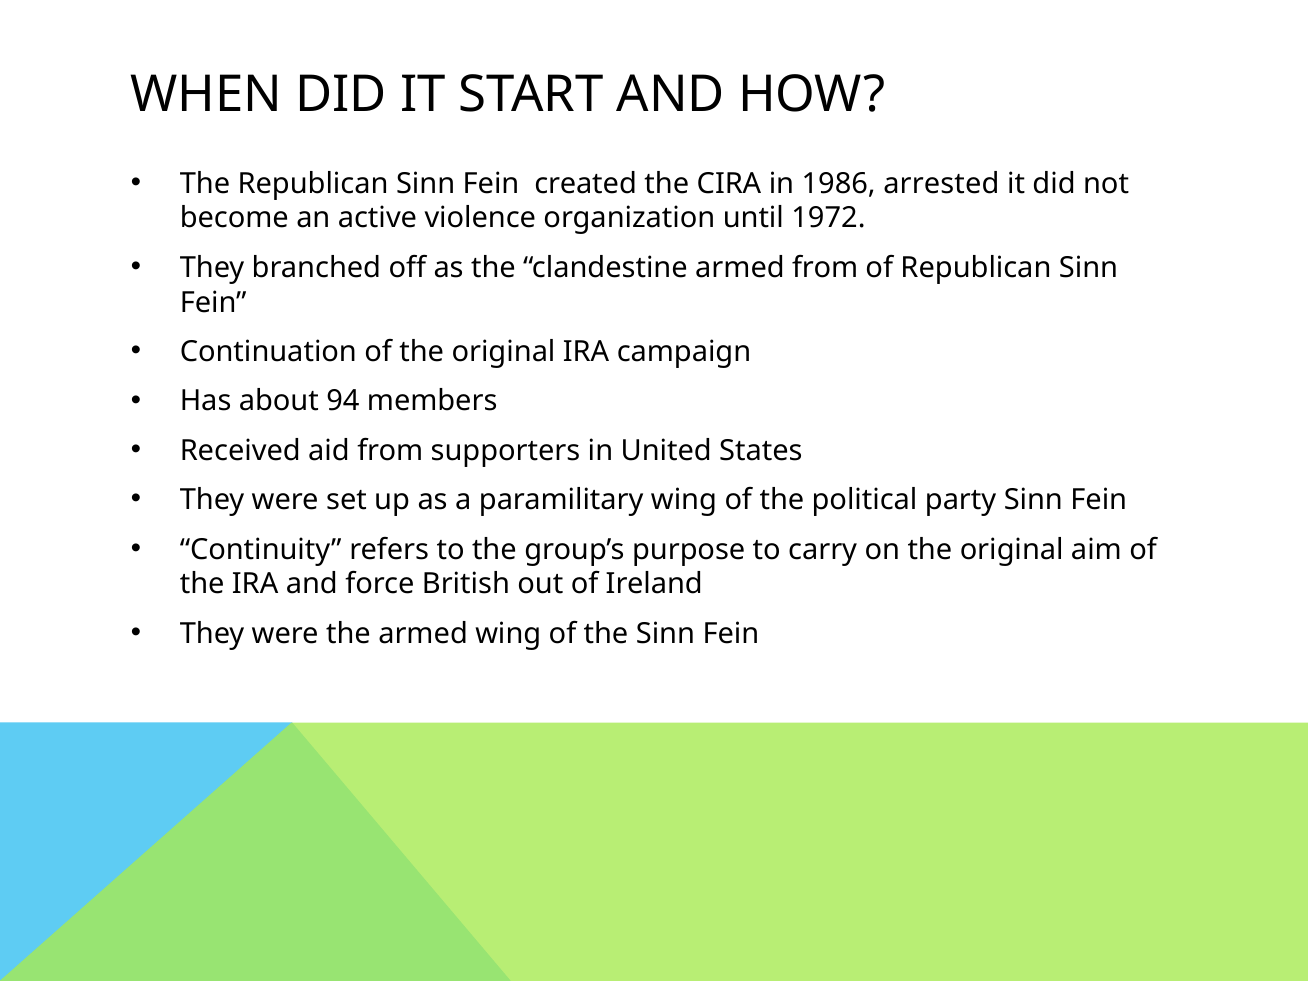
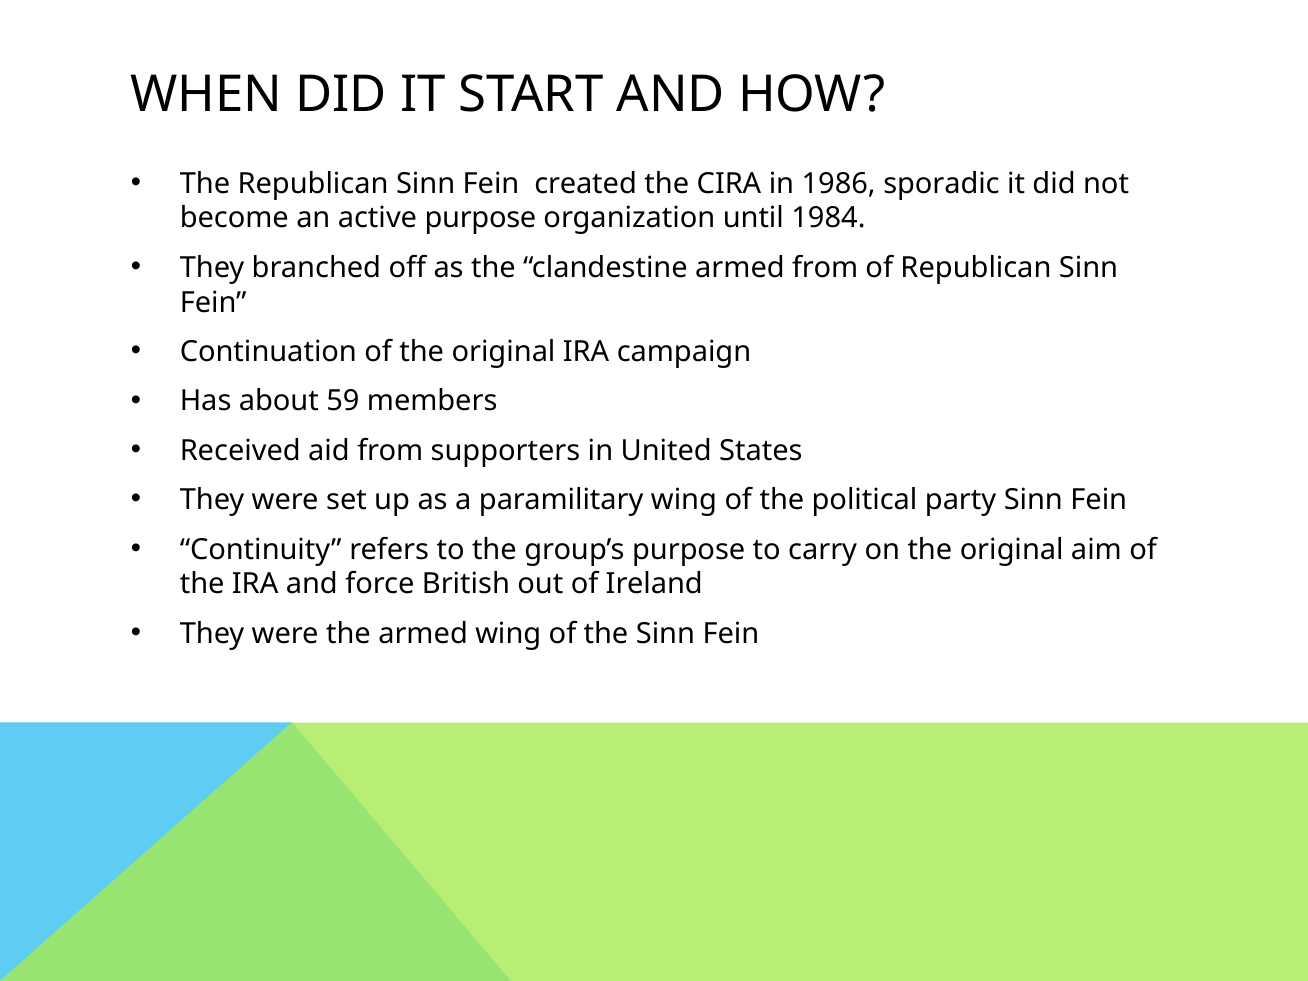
arrested: arrested -> sporadic (941, 183)
active violence: violence -> purpose (480, 218)
1972: 1972 -> 1984 (828, 218)
94: 94 -> 59 (343, 401)
